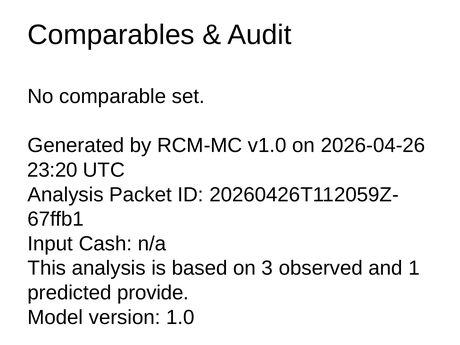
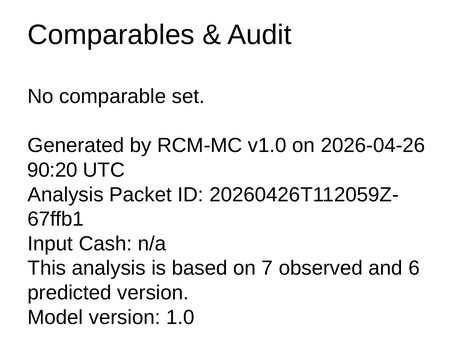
23:20: 23:20 -> 90:20 (52, 170)
3: 3 -> 7 (267, 268)
1: 1 -> 6 (414, 268)
predicted provide: provide -> version (153, 293)
